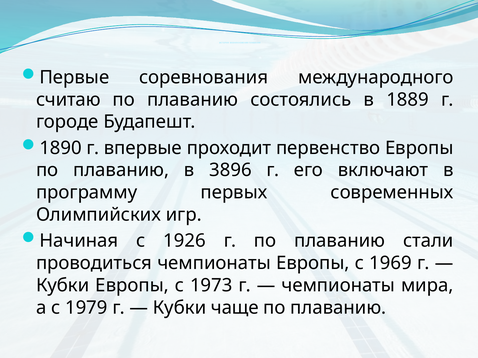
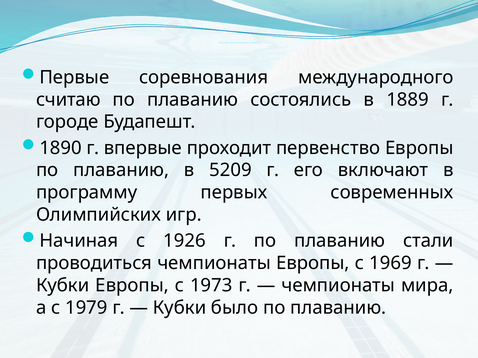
3896: 3896 -> 5209 (231, 170)
чаще: чаще -> было (235, 308)
